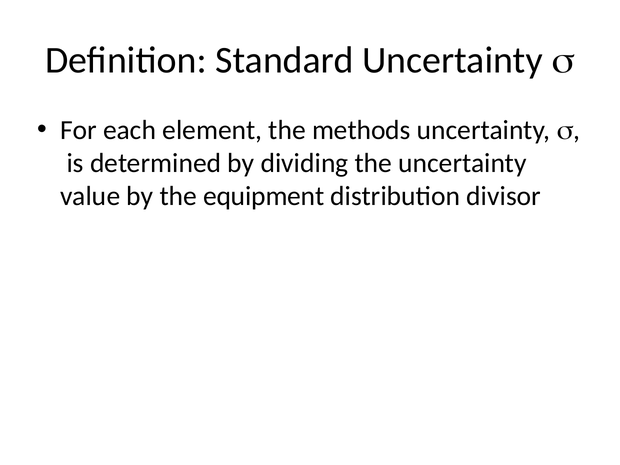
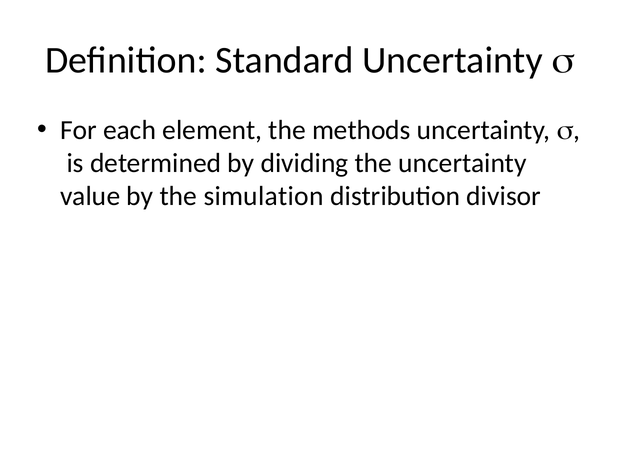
equipment: equipment -> simulation (264, 196)
